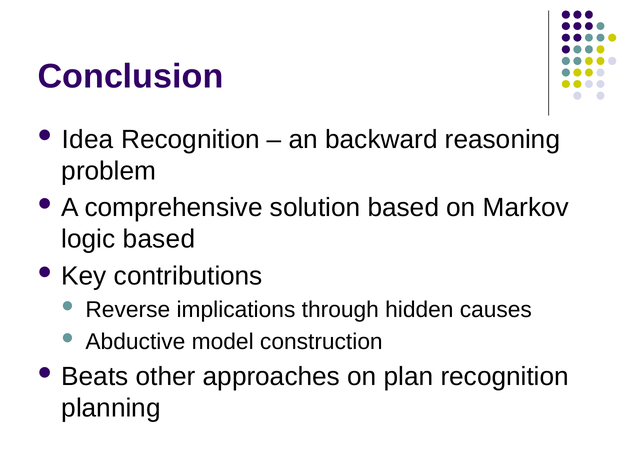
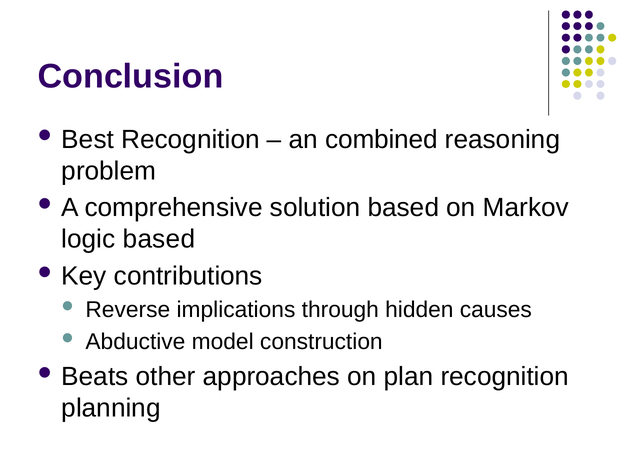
Idea: Idea -> Best (88, 139)
backward: backward -> combined (382, 139)
